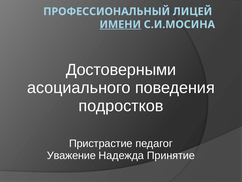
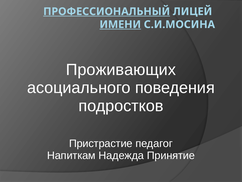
ПРОФЕССИОНАЛЬНЫЙ underline: none -> present (107, 11)
Достоверными: Достоверными -> Проживающих (121, 70)
Уважение: Уважение -> Напиткам (71, 155)
